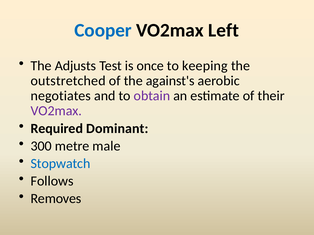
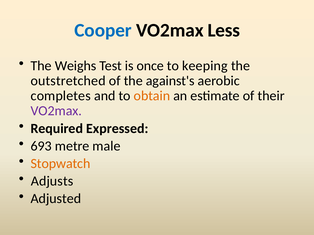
Left: Left -> Less (224, 30)
Adjusts: Adjusts -> Weighs (76, 66)
negotiates: negotiates -> completes (61, 96)
obtain colour: purple -> orange (152, 96)
Dominant: Dominant -> Expressed (117, 129)
300: 300 -> 693 (41, 146)
Stopwatch colour: blue -> orange (61, 164)
Follows: Follows -> Adjusts (52, 181)
Removes: Removes -> Adjusted (56, 199)
